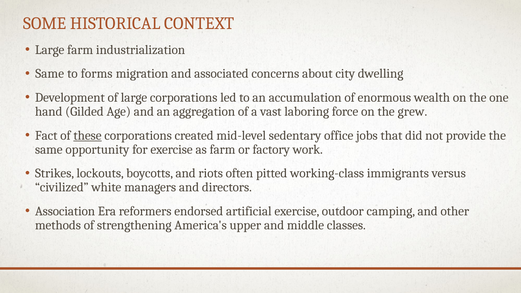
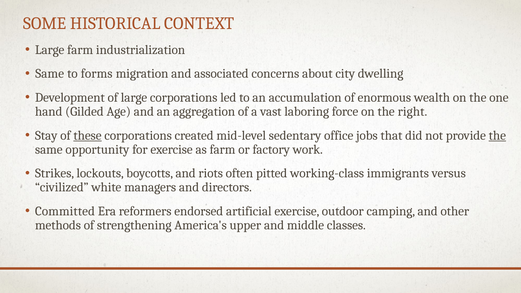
grew: grew -> right (412, 112)
Fact: Fact -> Stay (46, 135)
the underline: none -> present (497, 135)
Association: Association -> Committed (65, 211)
